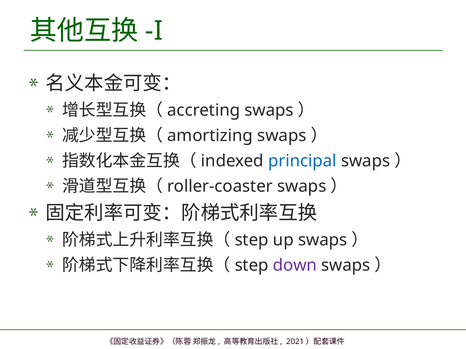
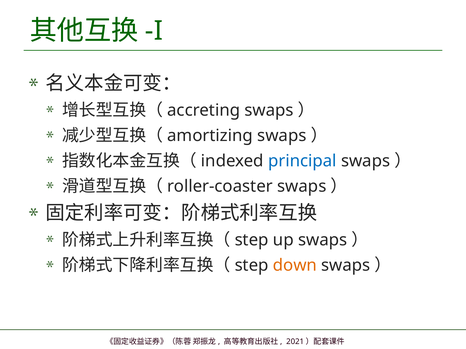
down colour: purple -> orange (295, 266)
